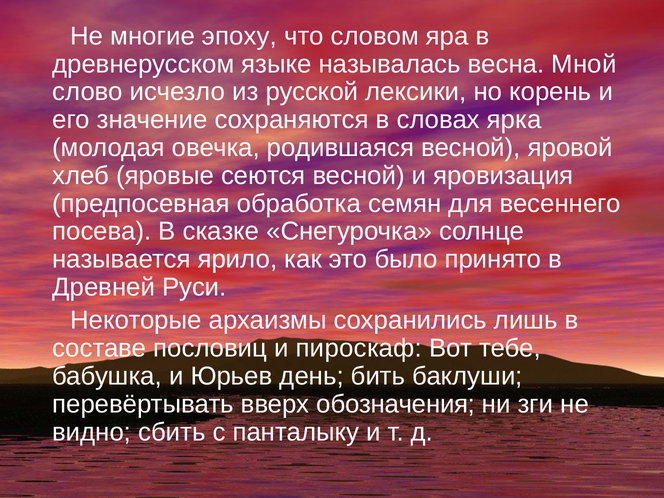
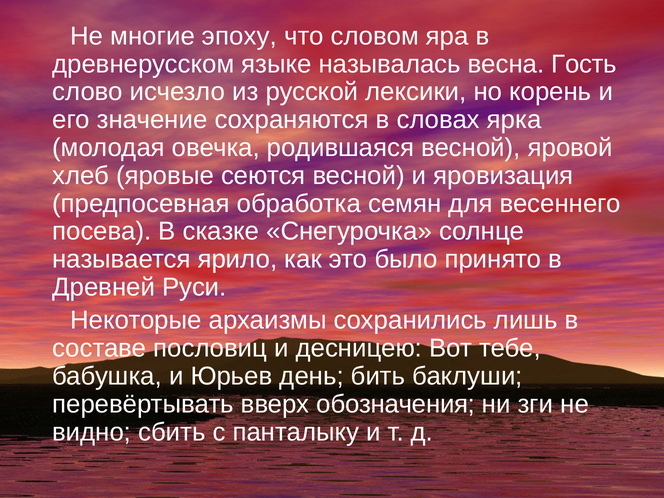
Мной: Мной -> Гость (584, 64)
пироскаф: пироскаф -> десницею (359, 348)
